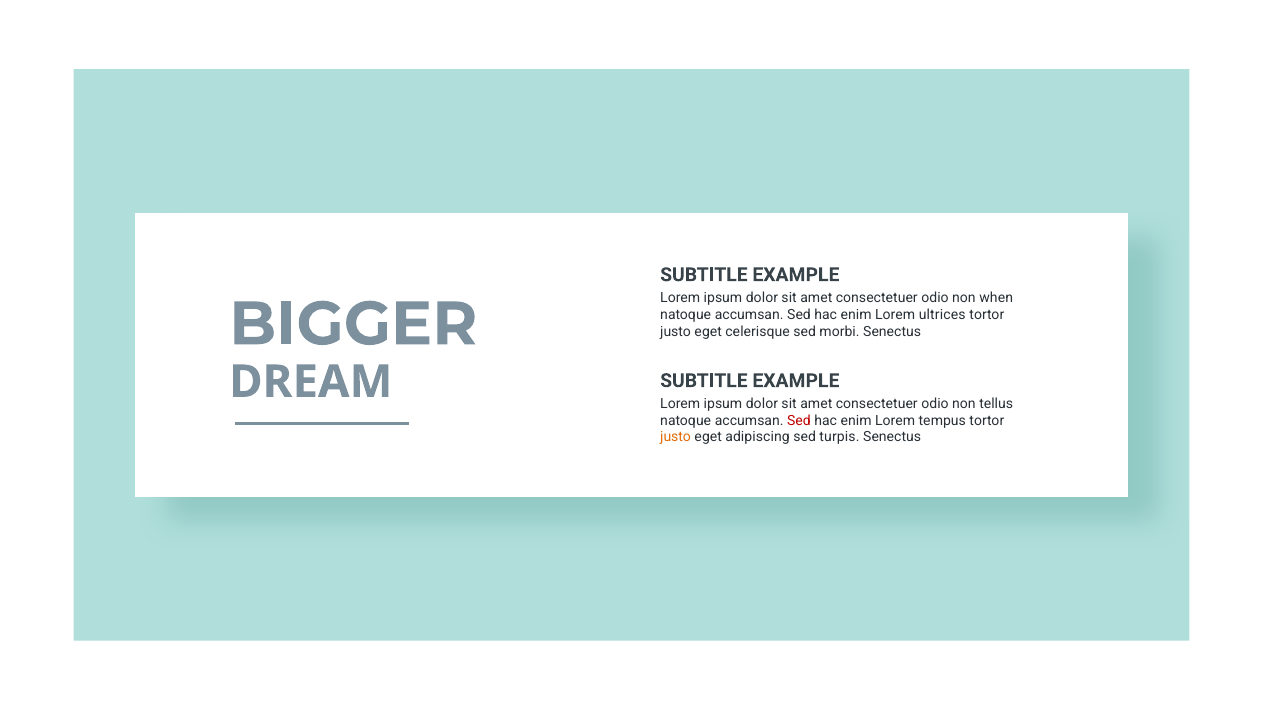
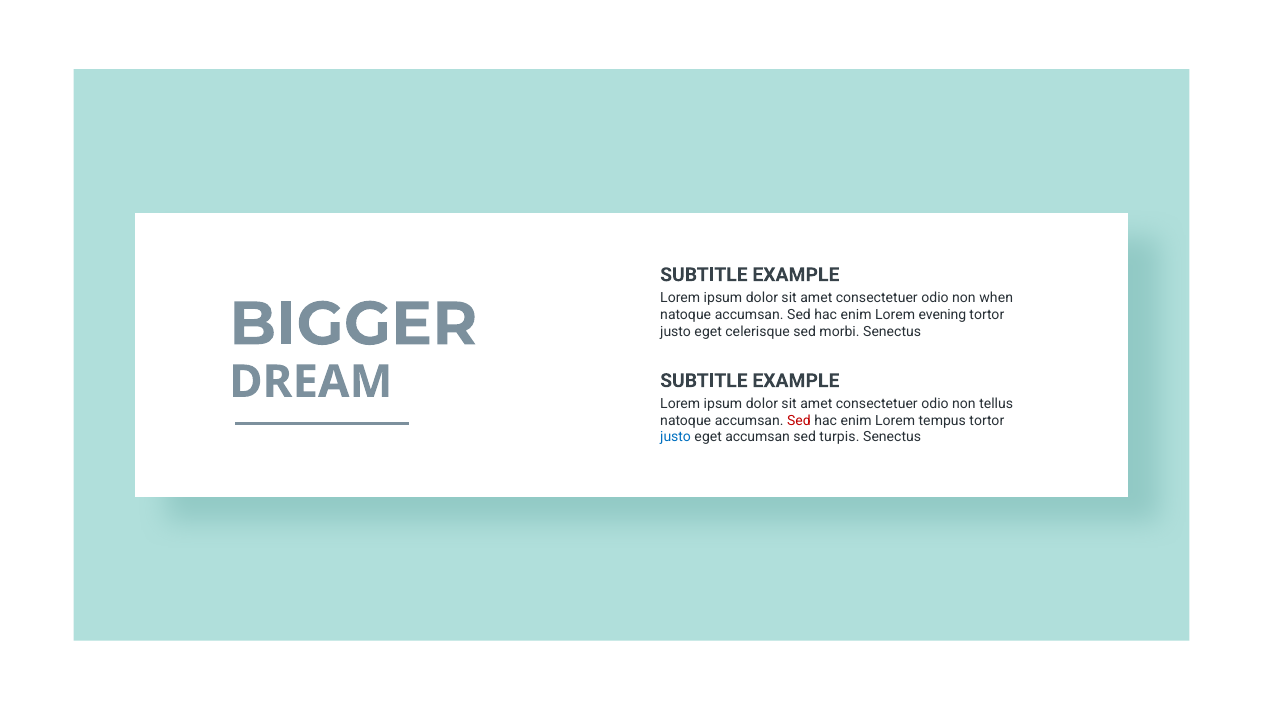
ultrices: ultrices -> evening (942, 315)
justo colour: orange -> blue (676, 438)
eget adipiscing: adipiscing -> accumsan (758, 438)
